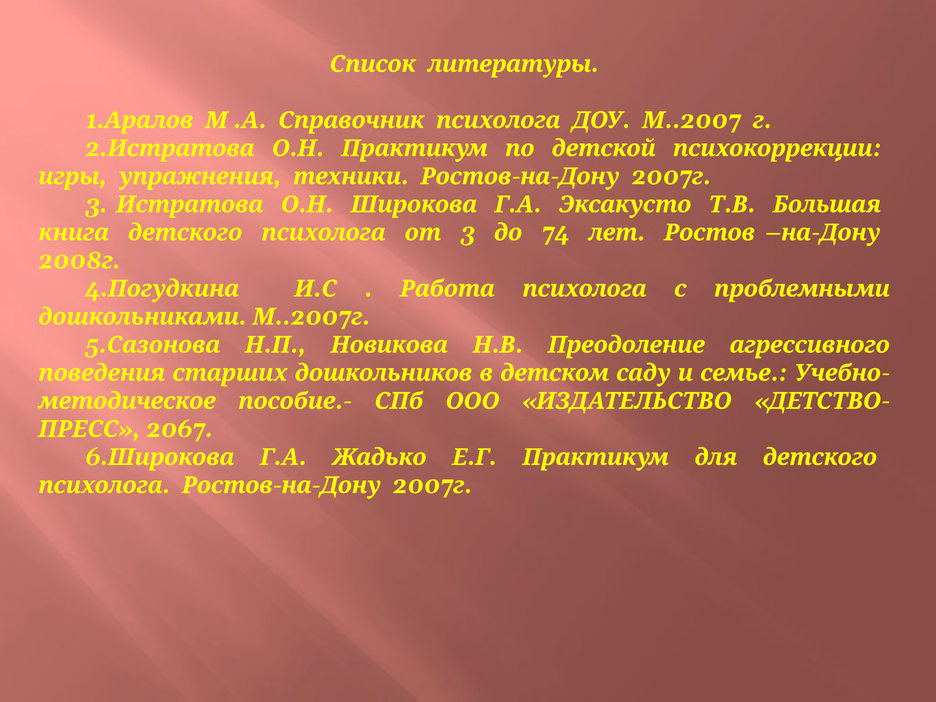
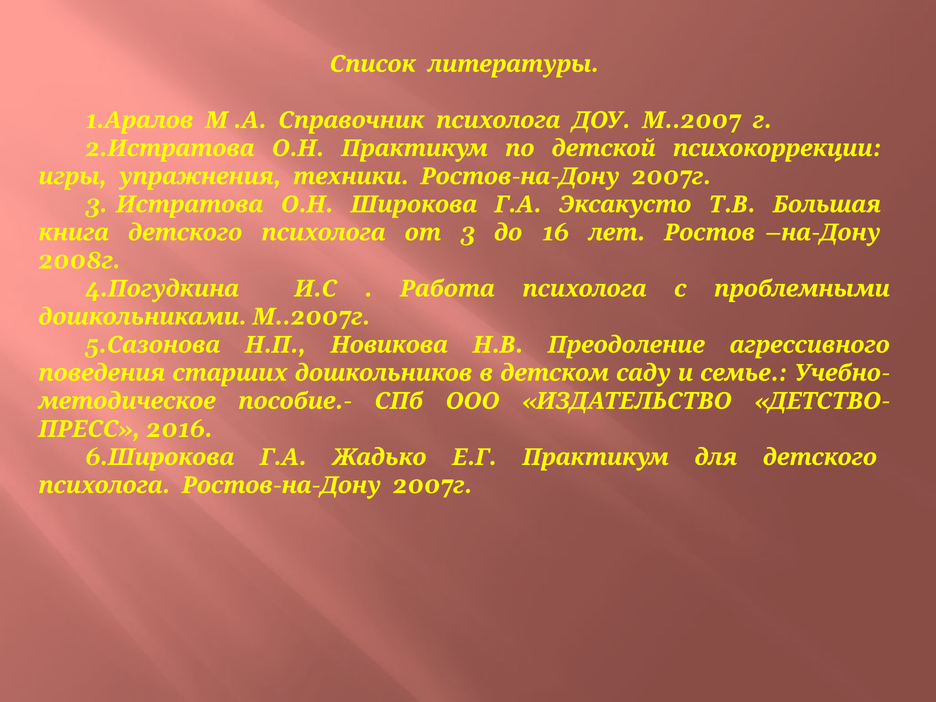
74: 74 -> 16 (555, 233)
2067: 2067 -> 2016 (179, 429)
